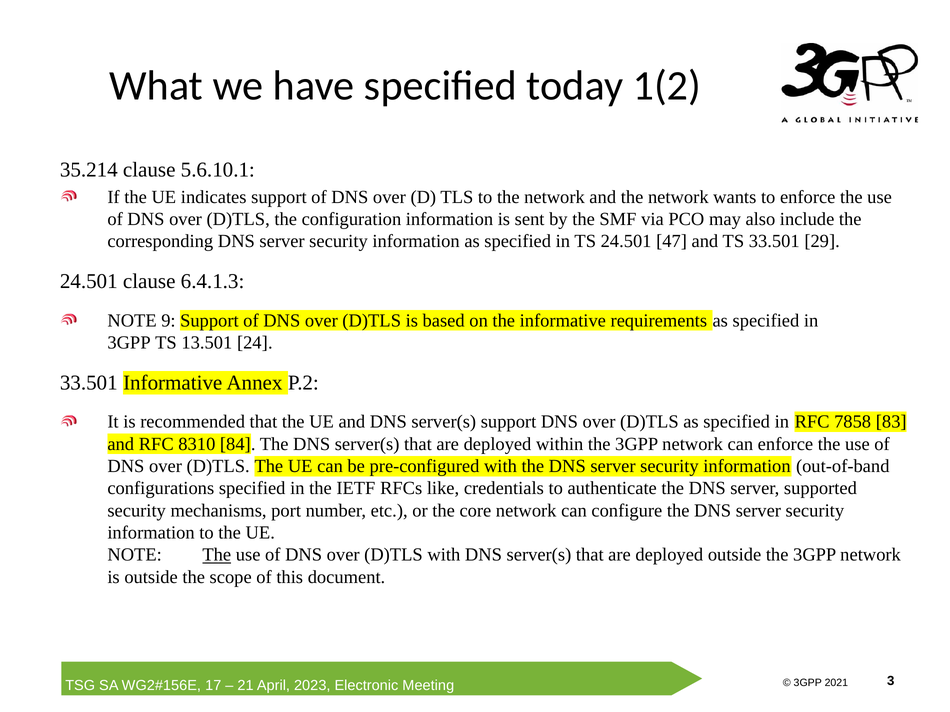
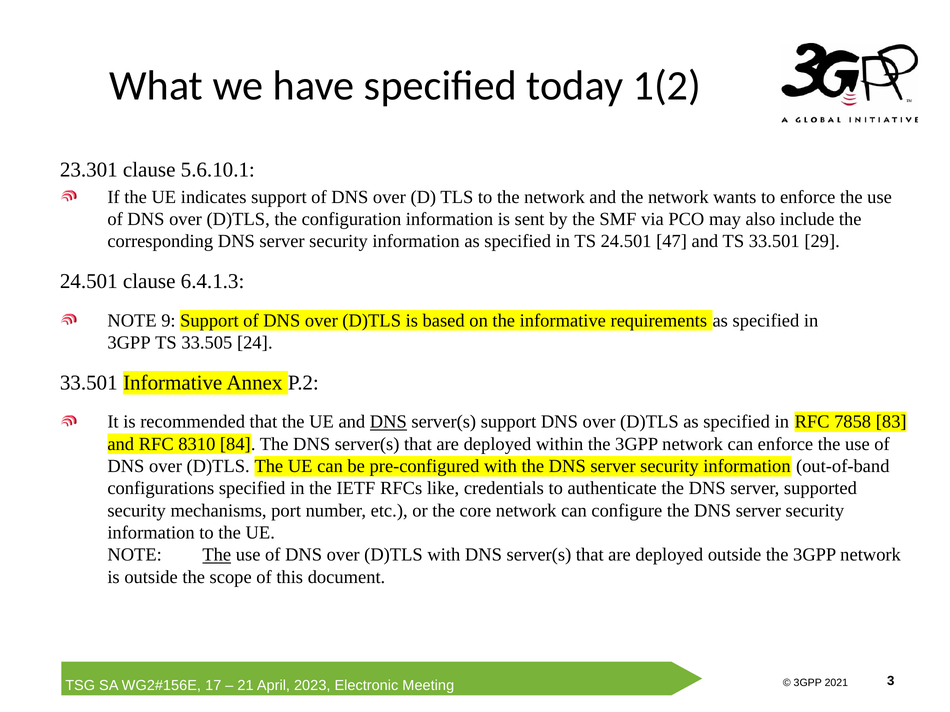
35.214: 35.214 -> 23.301 (89, 170)
13.501: 13.501 -> 33.505 (207, 343)
DNS underline: none -> present (388, 422)
